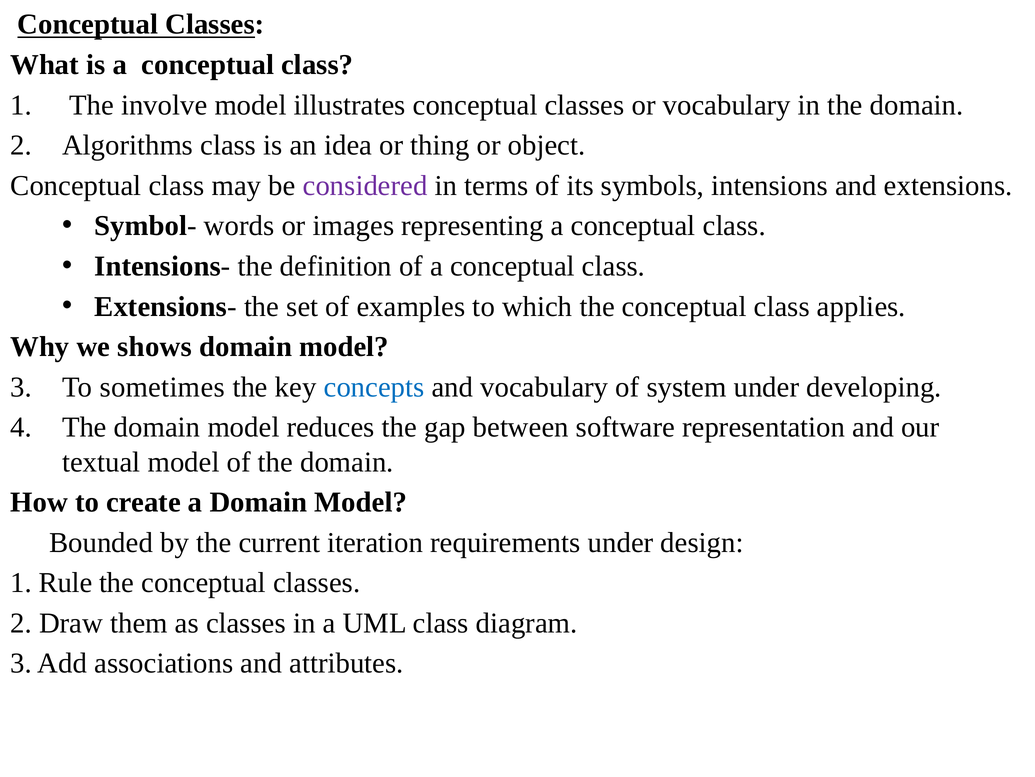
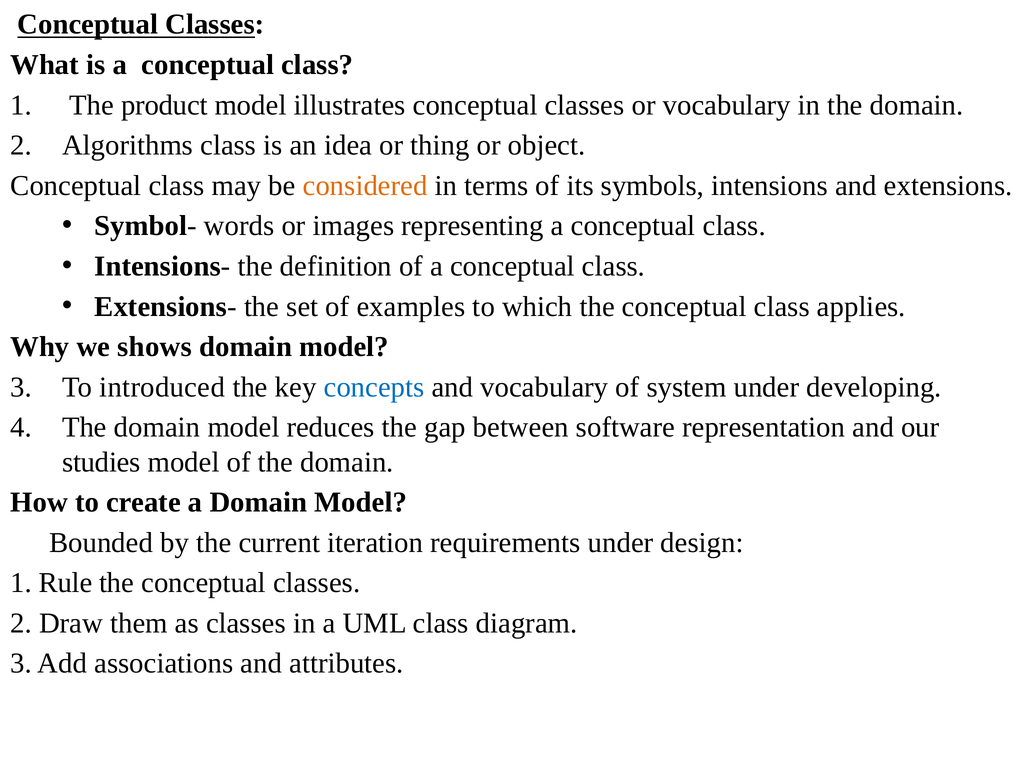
involve: involve -> product (164, 105)
considered colour: purple -> orange (365, 185)
sometimes: sometimes -> introduced (162, 387)
textual: textual -> studies (101, 462)
